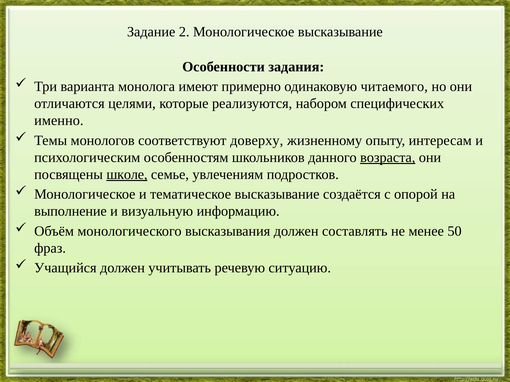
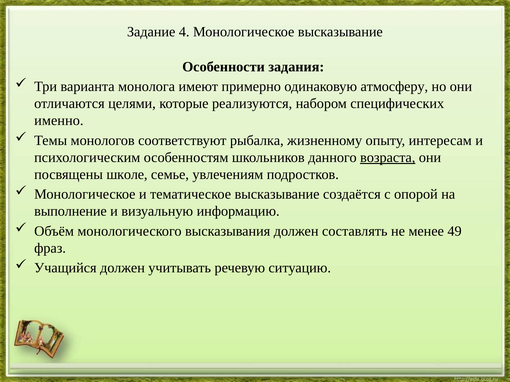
2: 2 -> 4 (184, 32)
читаемого: читаемого -> атмосферу (394, 87)
доверху: доверху -> рыбалка (257, 141)
школе underline: present -> none (127, 175)
50: 50 -> 49 (455, 231)
